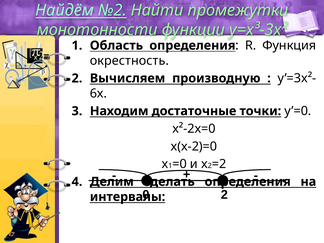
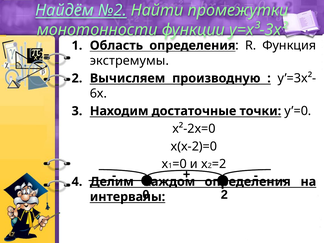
окрестность: окрестность -> экстремумы (129, 61)
сделать: сделать -> каждом (169, 182)
